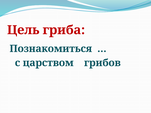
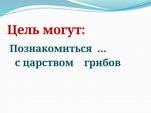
гриба: гриба -> могут (64, 30)
